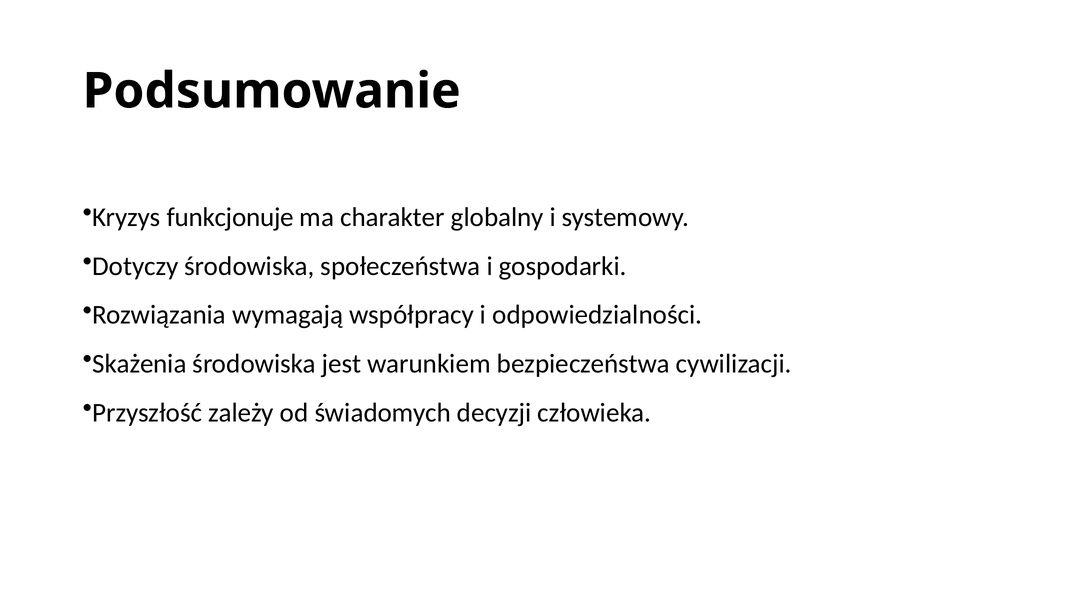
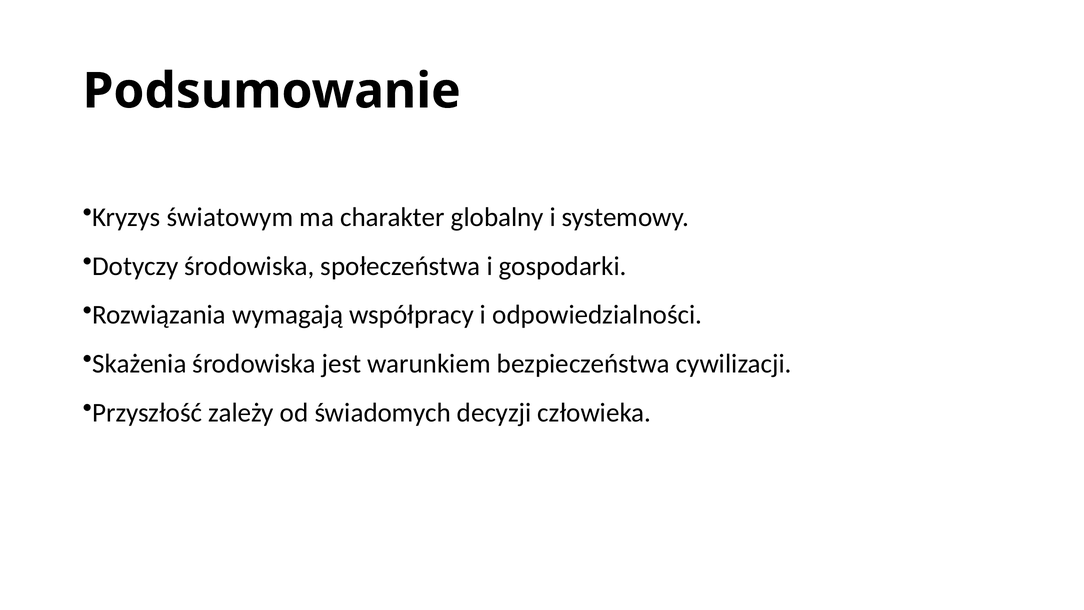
funkcjonuje: funkcjonuje -> światowym (230, 217)
